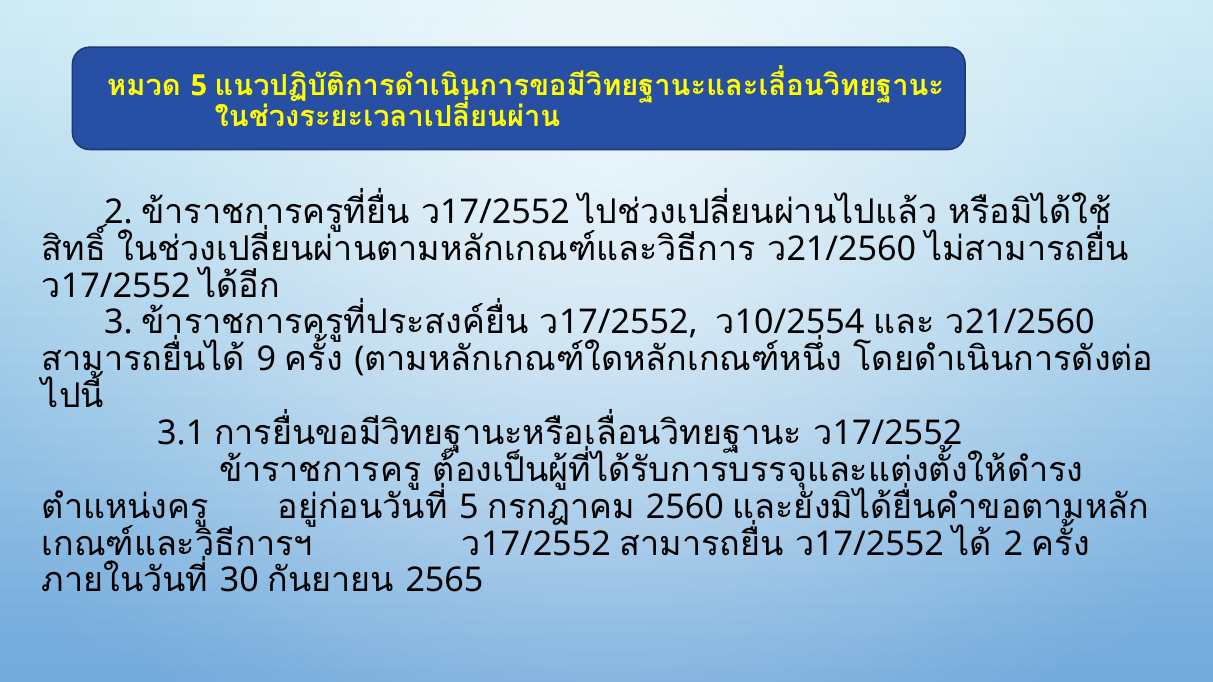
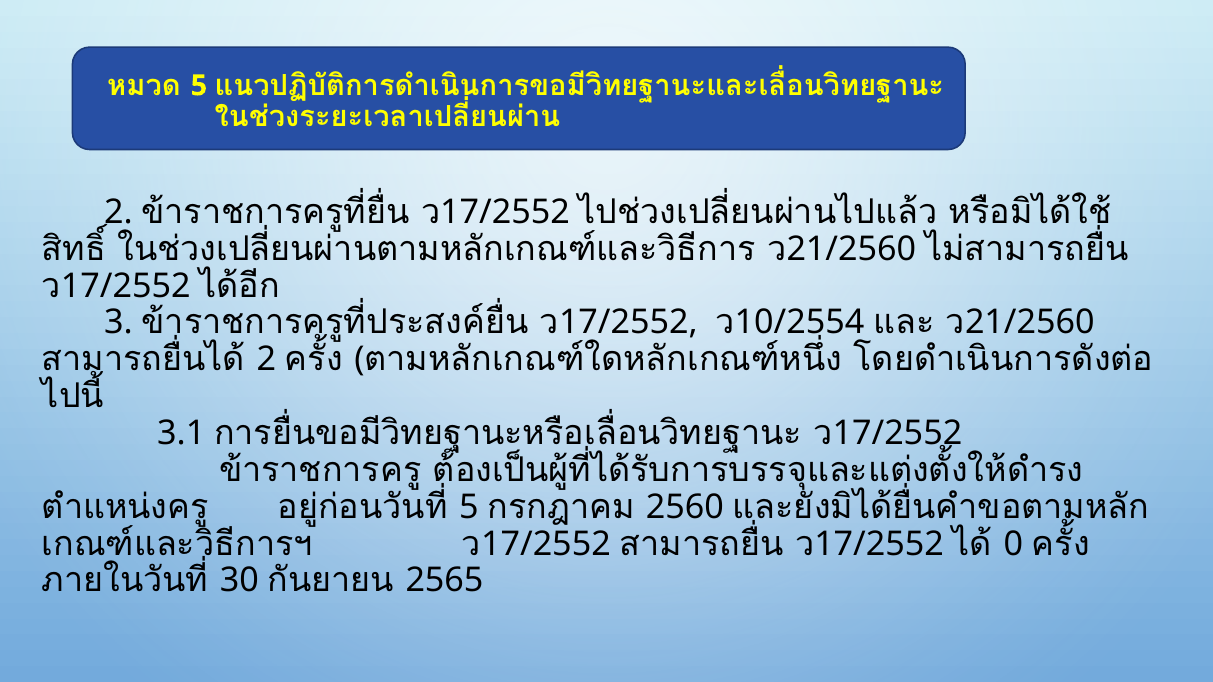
9: 9 -> 2 (266, 360)
2: 2 -> 0 (1013, 544)
